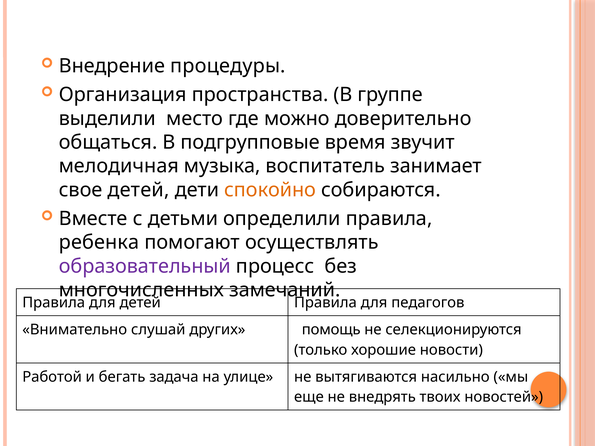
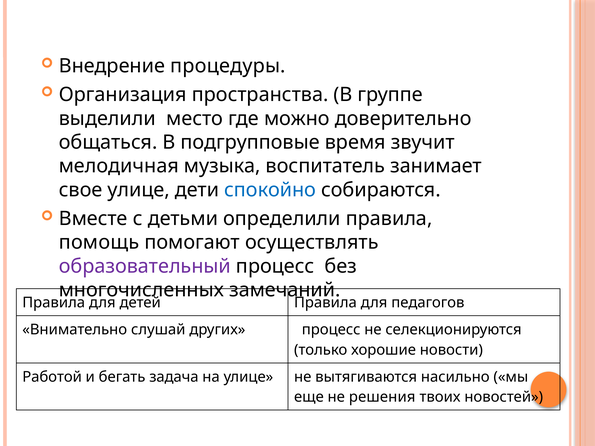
свое детей: детей -> улице (139, 190)
спокойно colour: orange -> blue (270, 190)
ребенка: ребенка -> помощь (99, 243)
других помощь: помощь -> процесс (331, 330)
внедрять: внедрять -> решения (382, 397)
